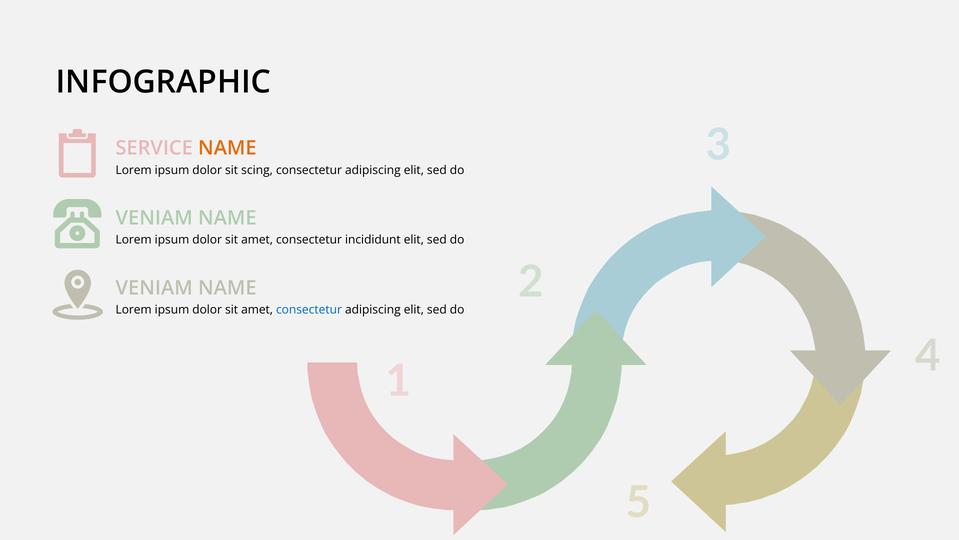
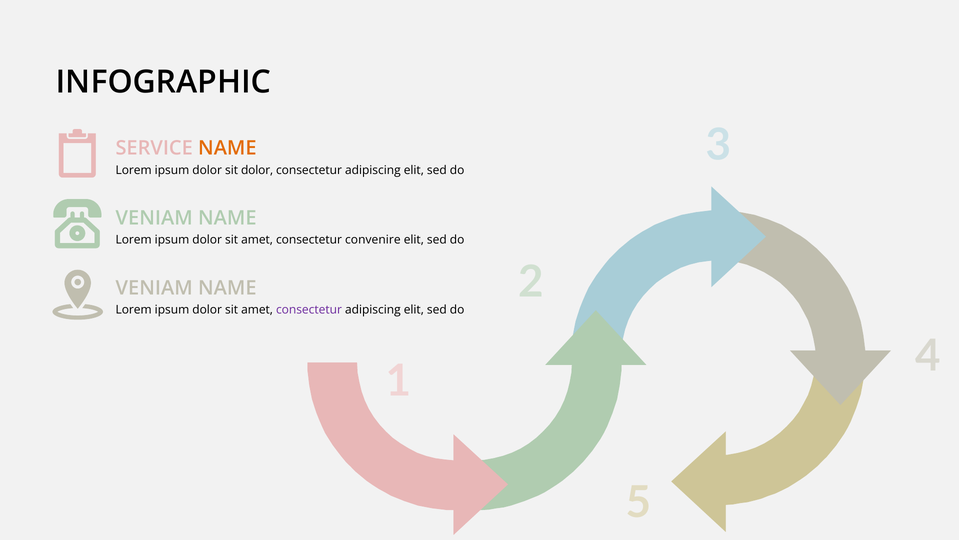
sit scing: scing -> dolor (257, 170)
incididunt: incididunt -> convenire (373, 239)
consectetur colour: blue -> purple (309, 310)
